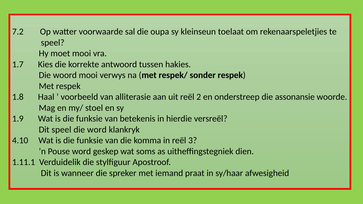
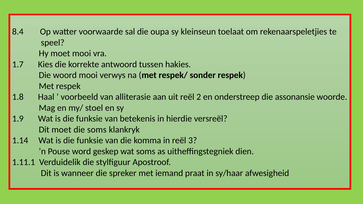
7.2: 7.2 -> 8.4 (18, 32)
Dit speel: speel -> moet (61, 130)
die word: word -> soms (97, 130)
4.10: 4.10 -> 1.14 (20, 141)
